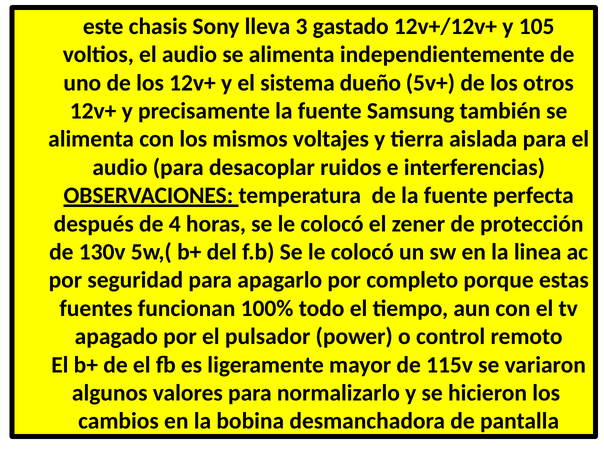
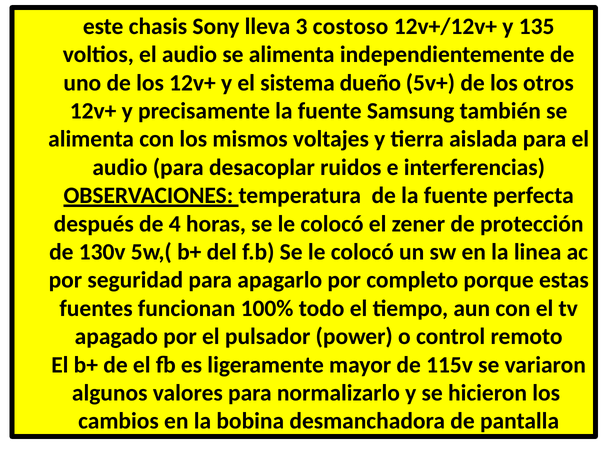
gastado: gastado -> costoso (351, 26)
105: 105 -> 135 (537, 26)
